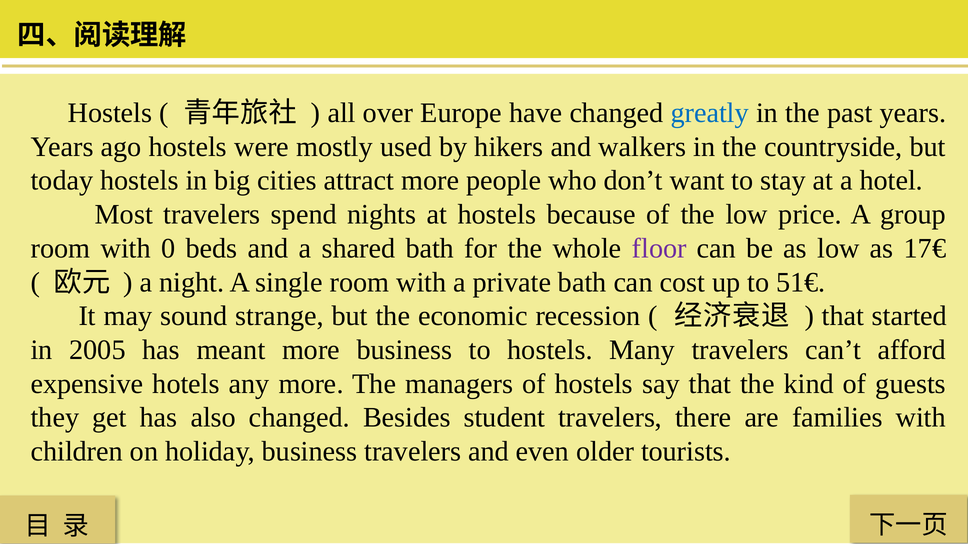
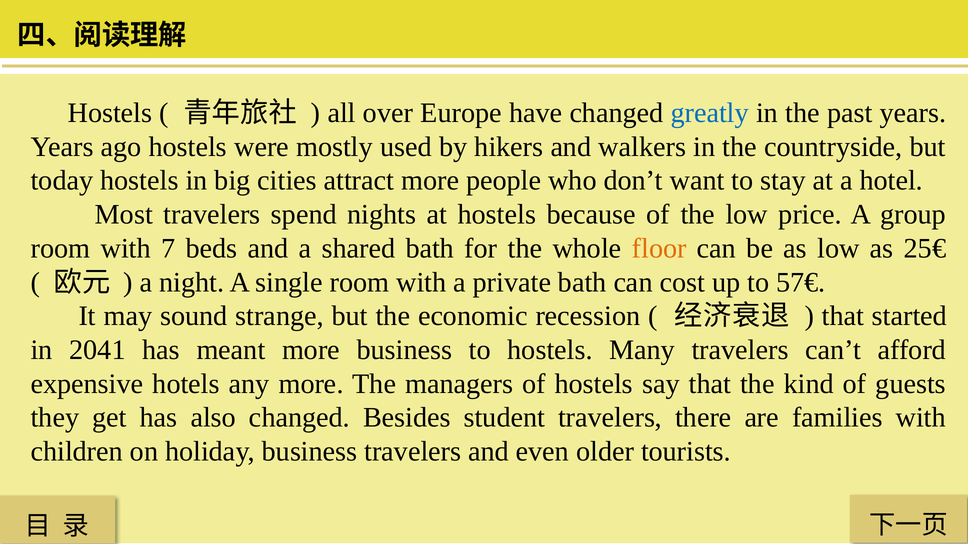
0: 0 -> 7 (168, 249)
floor colour: purple -> orange (659, 249)
17€: 17€ -> 25€ (925, 249)
51€: 51€ -> 57€ (801, 282)
2005: 2005 -> 2041 (97, 350)
